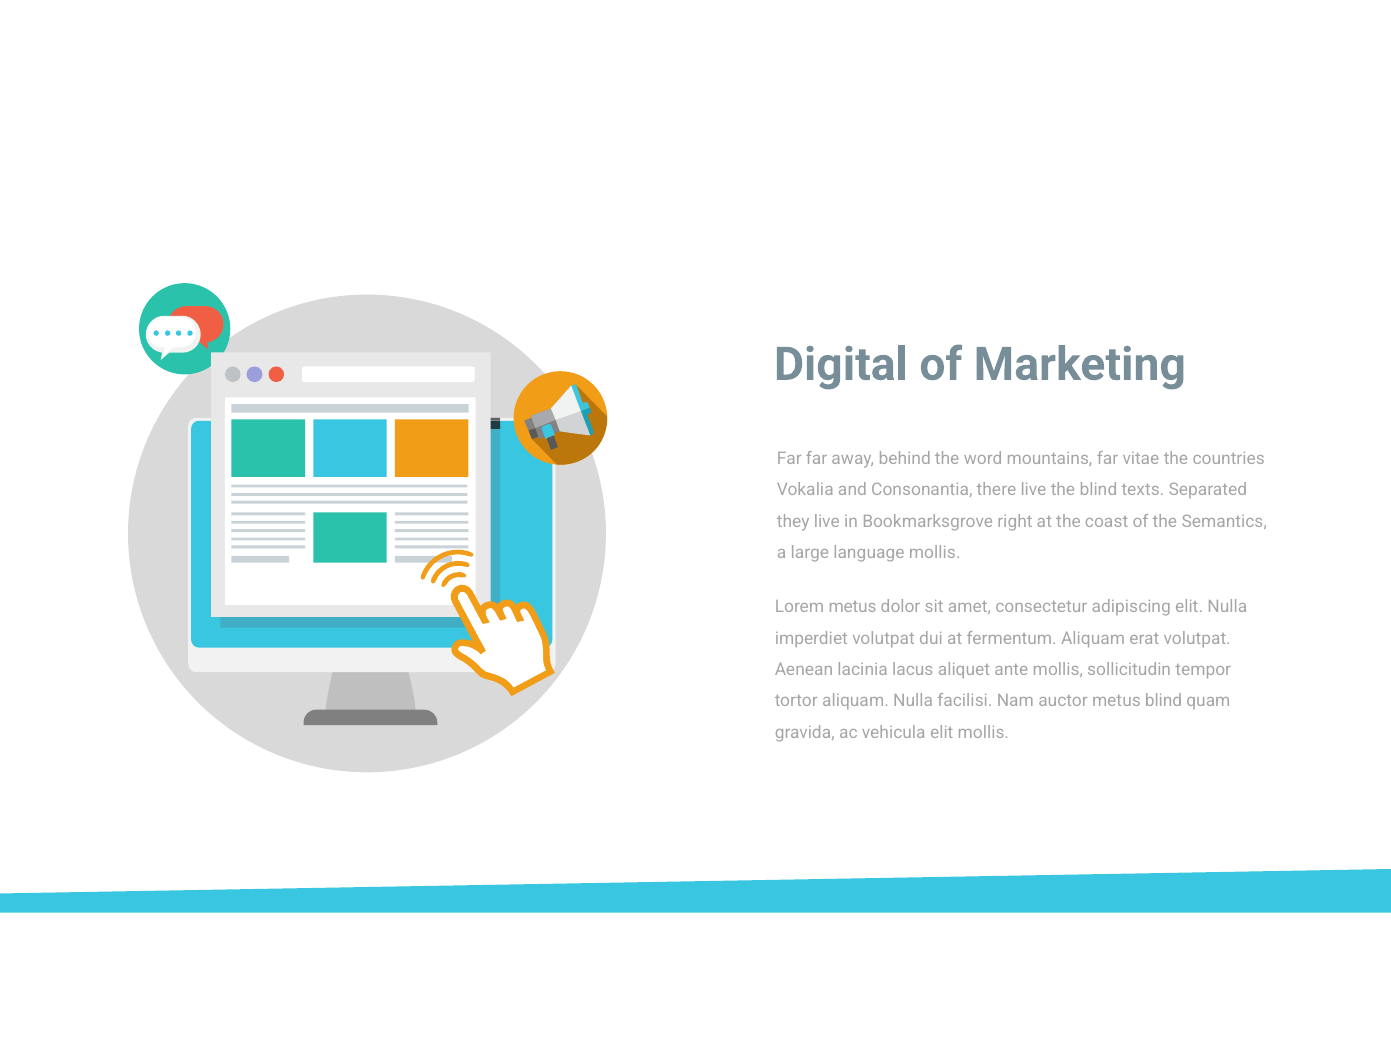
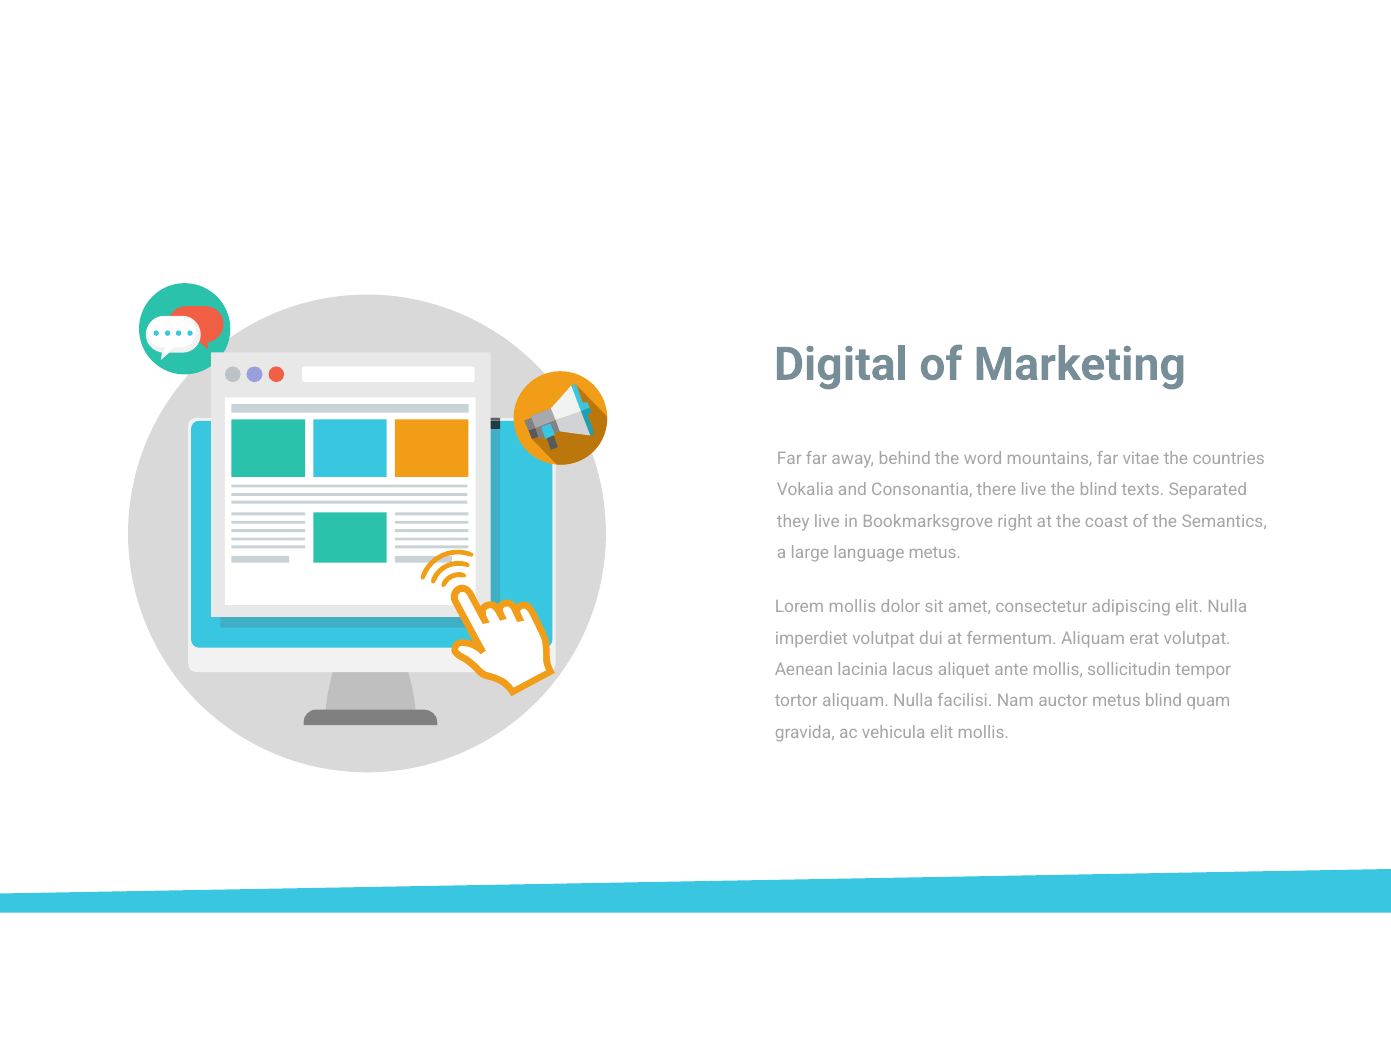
language mollis: mollis -> metus (935, 553)
Lorem metus: metus -> mollis (852, 607)
